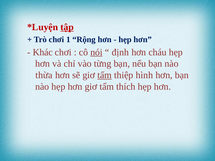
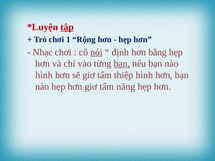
Khác: Khác -> Nhạc (43, 52)
cháu: cháu -> bằng (158, 52)
bạn underline: none -> present (122, 64)
thừa: thừa -> hình (44, 75)
tấm underline: present -> none (105, 75)
thích: thích -> năng (126, 87)
